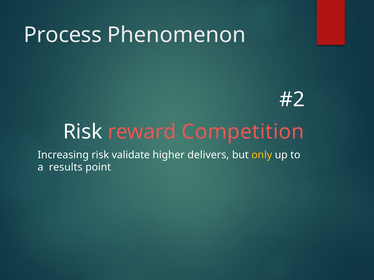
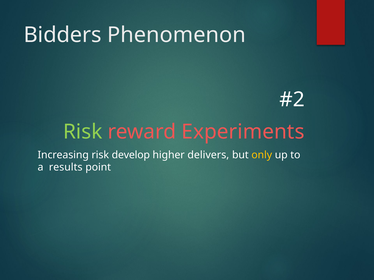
Process: Process -> Bidders (63, 35)
Risk colour: white -> light green (83, 132)
Competition: Competition -> Experiments (243, 132)
validate: validate -> develop (131, 155)
